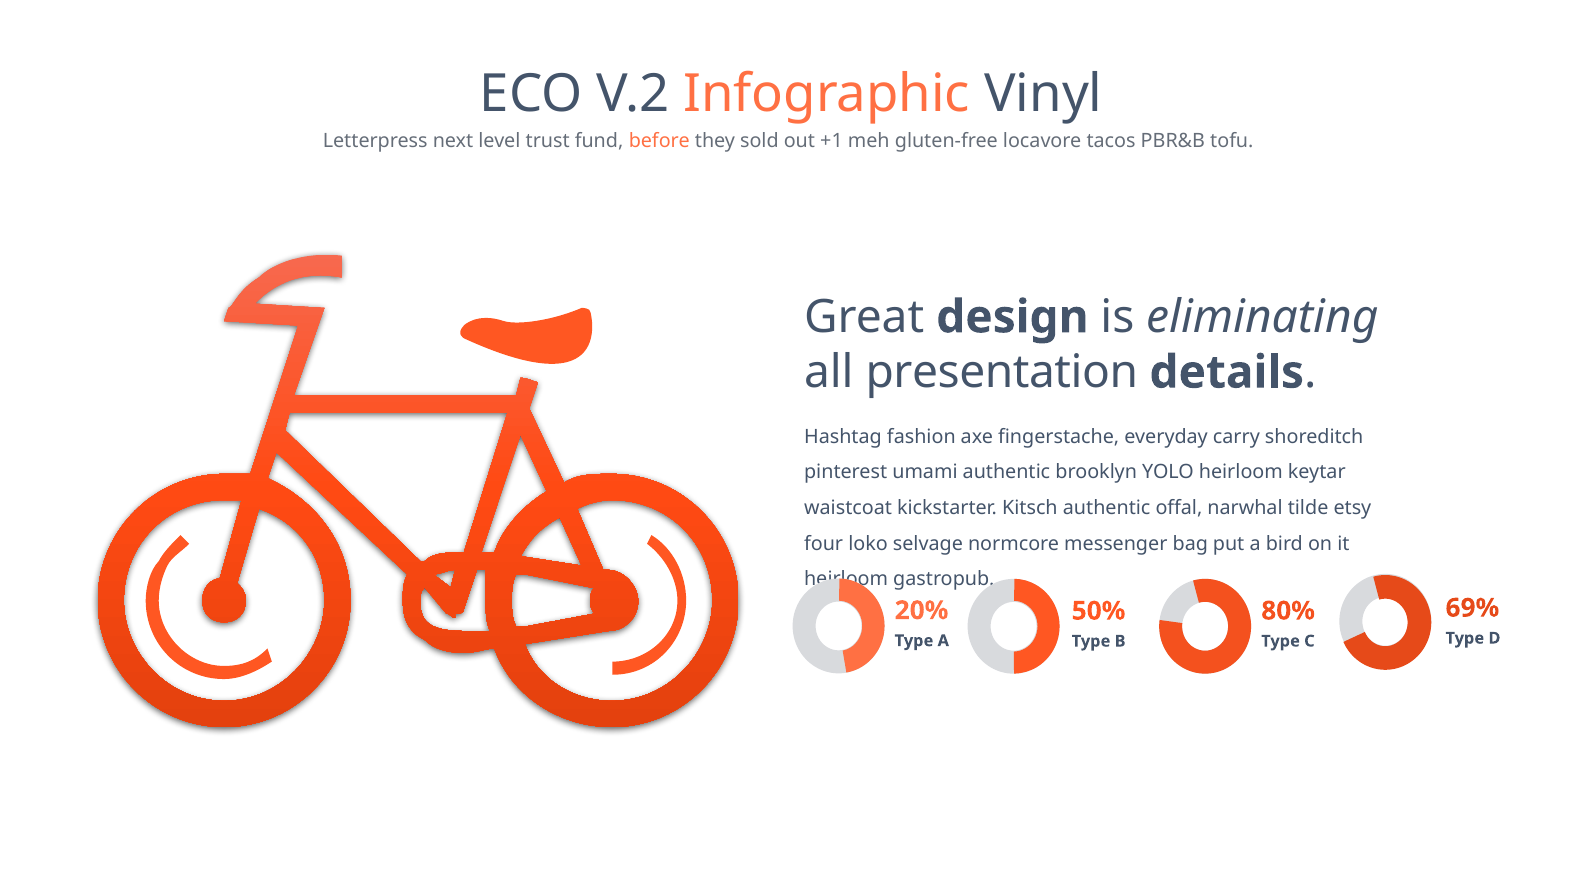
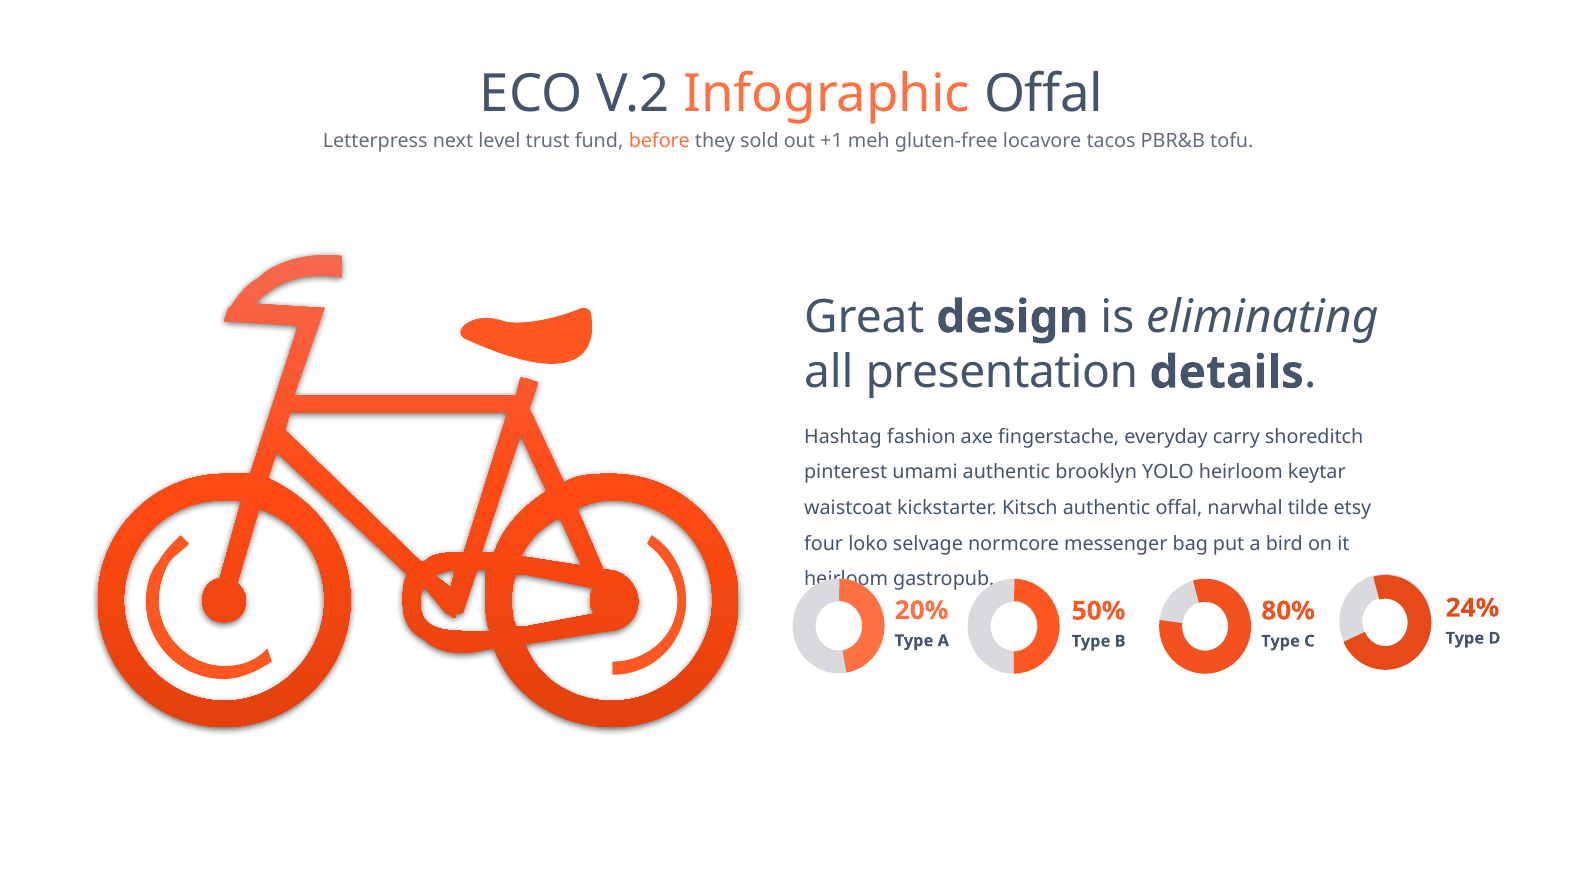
Infographic Vinyl: Vinyl -> Offal (1044, 94)
69%: 69% -> 24% (1472, 608)
